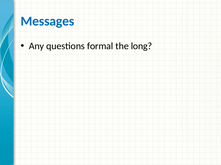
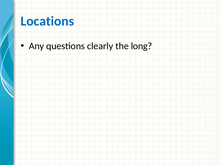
Messages: Messages -> Locations (47, 21)
formal: formal -> clearly (100, 46)
